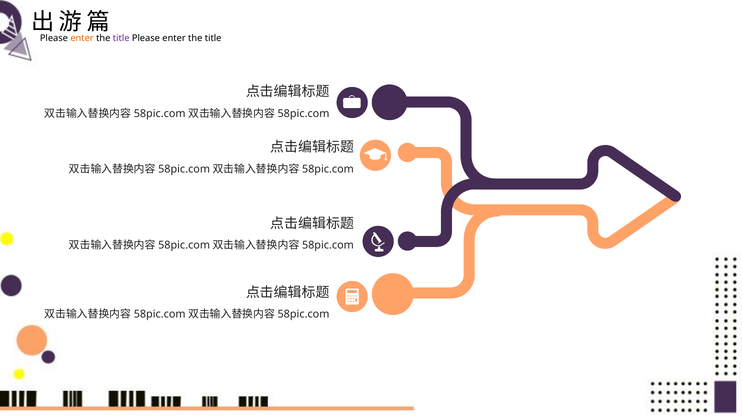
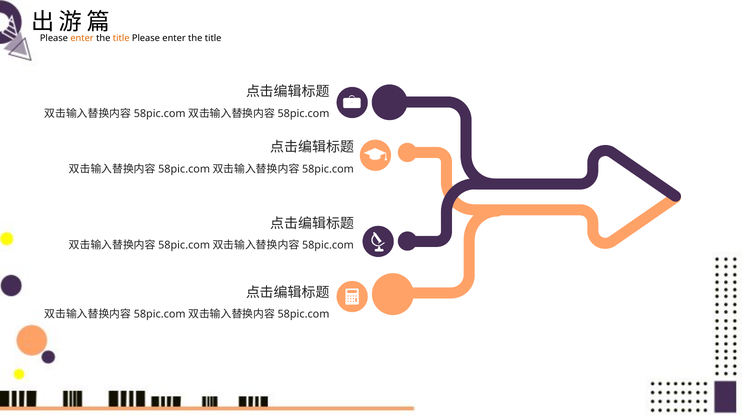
title colour: purple -> orange (121, 38)
